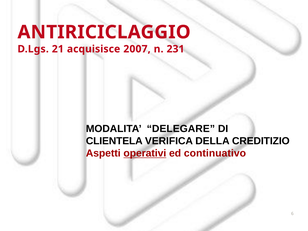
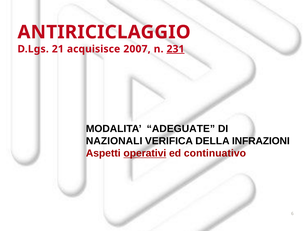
231 underline: none -> present (176, 49)
DELEGARE: DELEGARE -> ADEGUATE (181, 129)
CLIENTELA: CLIENTELA -> NAZIONALI (114, 141)
CREDITIZIO: CREDITIZIO -> INFRAZIONI (261, 141)
